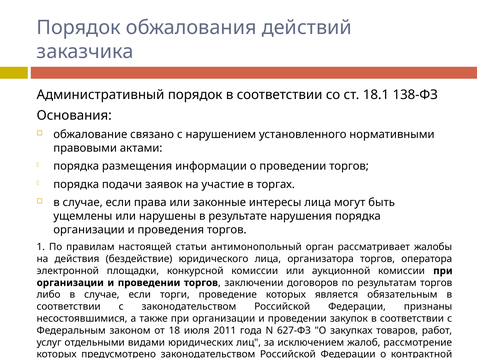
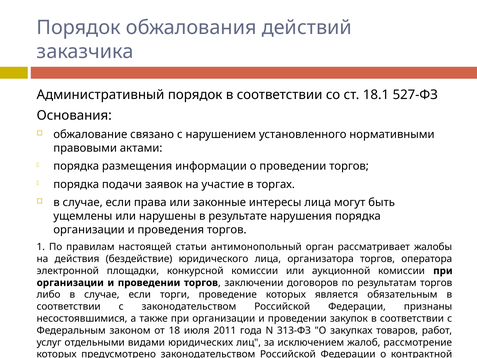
138-ФЗ: 138-ФЗ -> 527-ФЗ (415, 95)
627-ФЗ: 627-ФЗ -> 313-ФЗ (294, 330)
